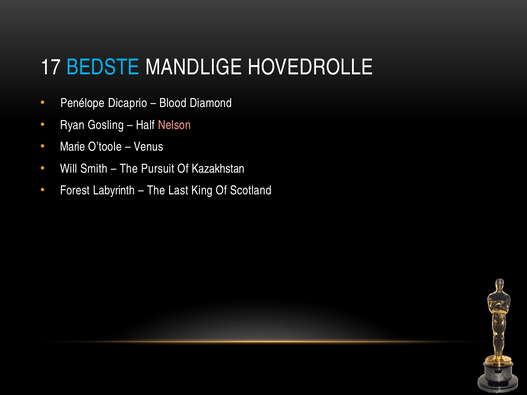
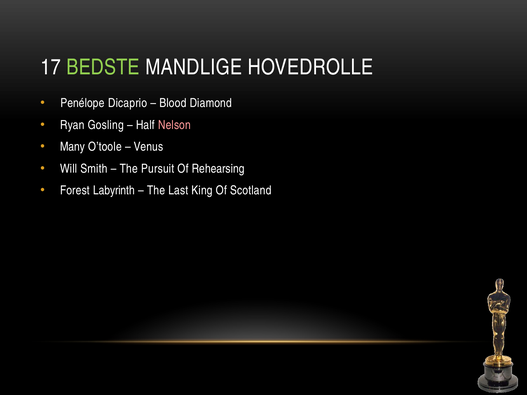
BEDSTE colour: light blue -> light green (103, 67)
Marie: Marie -> Many (73, 147)
Kazakhstan: Kazakhstan -> Rehearsing (218, 169)
